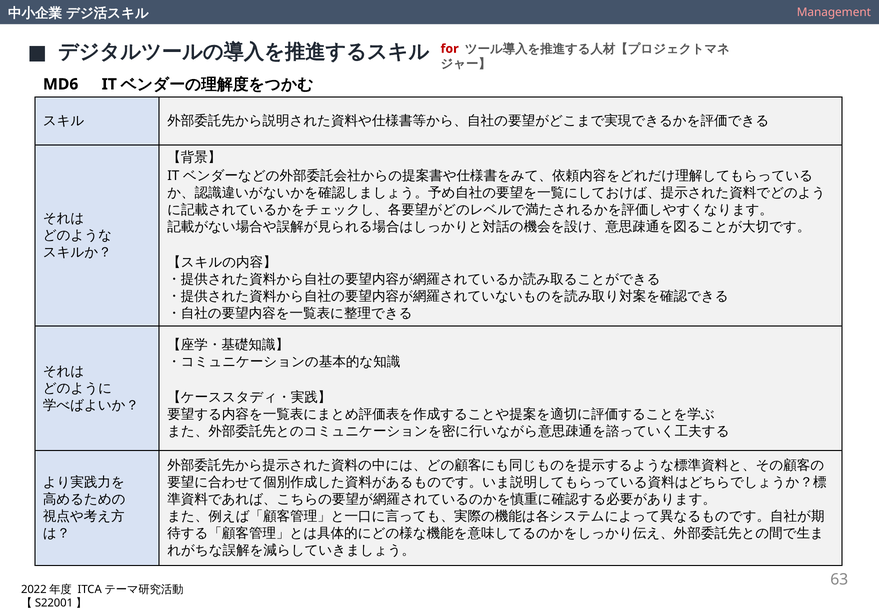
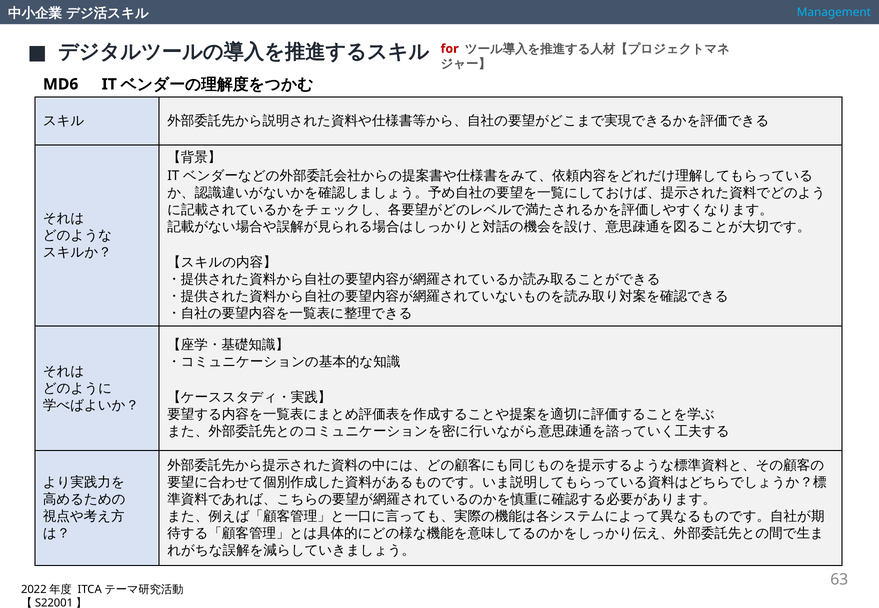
Management colour: pink -> light blue (834, 12)
